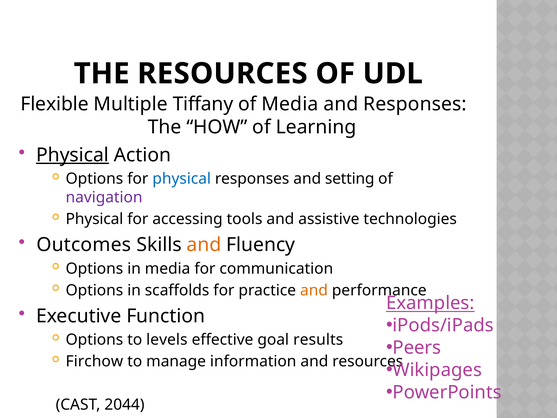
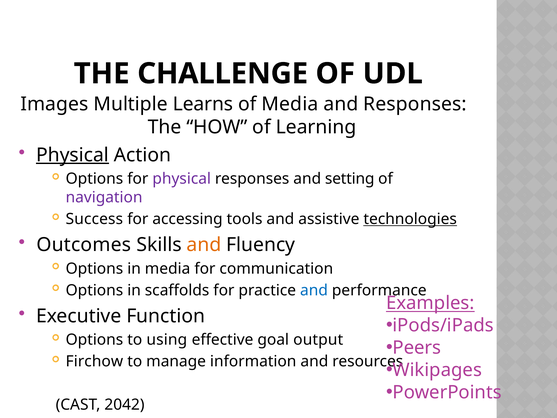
THE RESOURCES: RESOURCES -> CHALLENGE (223, 74)
Flexible: Flexible -> Images (54, 104)
Tiffany: Tiffany -> Learns (203, 104)
physical colour: blue -> purple (182, 179)
Physical: Physical -> Success (94, 219)
technologies underline: none -> present (410, 219)
and colour: orange -> blue (314, 290)
levels: levels -> using (167, 340)
results: results -> output (318, 340)
2044: 2044 -> 2042 (124, 405)
